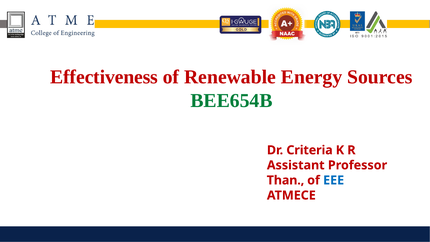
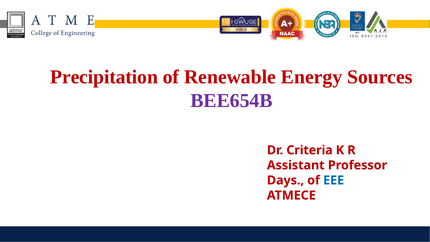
Effectiveness: Effectiveness -> Precipitation (104, 77)
BEE654B colour: green -> purple (232, 101)
Than: Than -> Days (285, 180)
